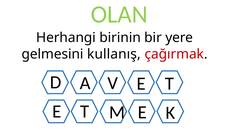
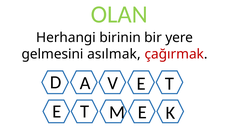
kullanış: kullanış -> asılmak (114, 54)
